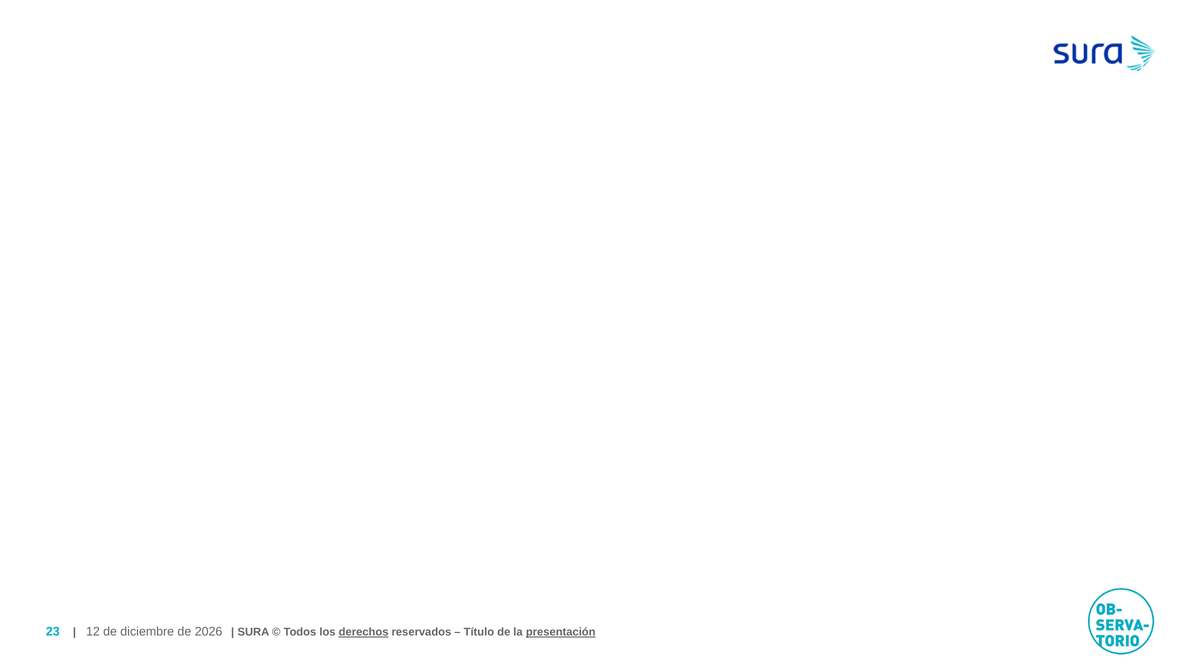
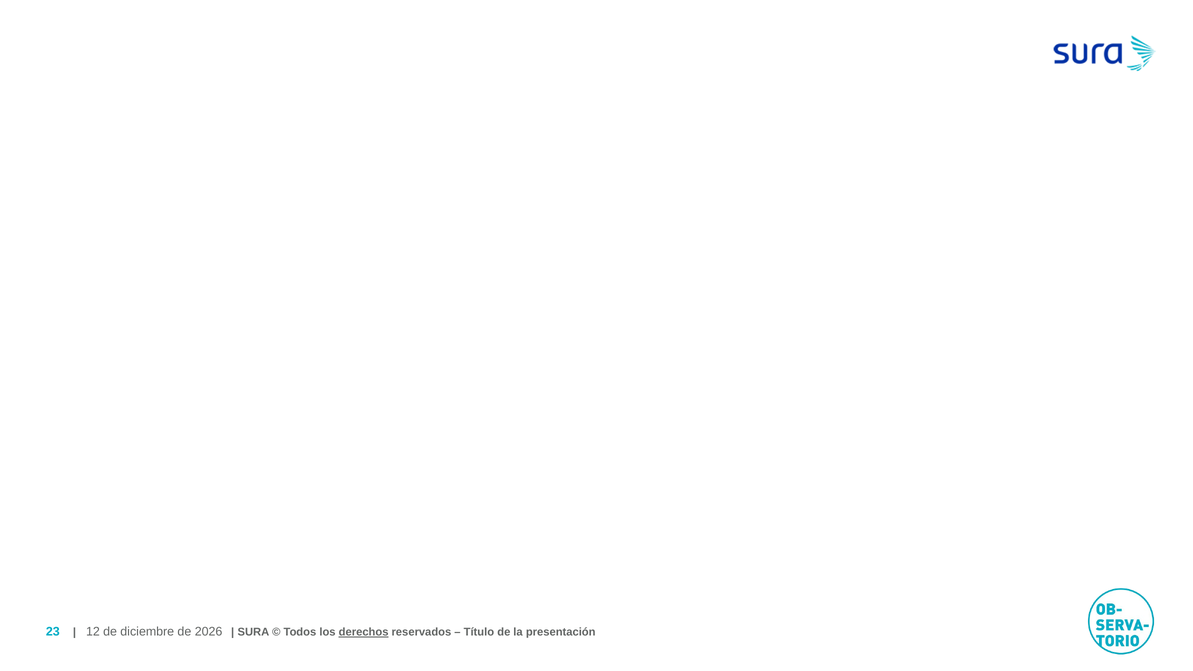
presentación underline: present -> none (561, 632)
